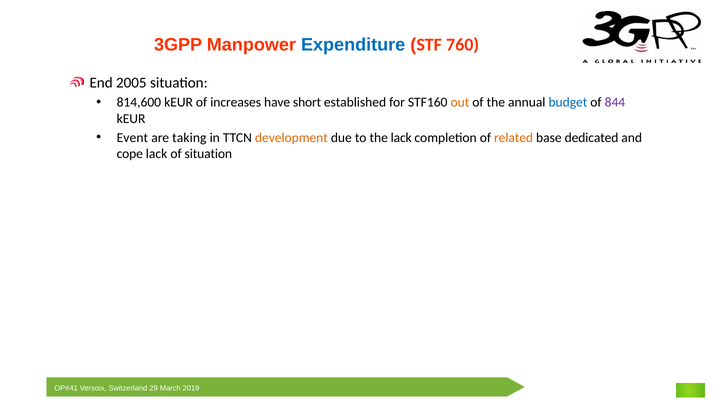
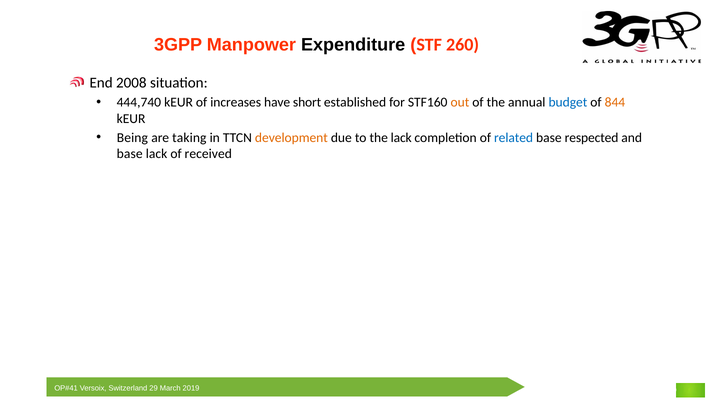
Expenditure colour: blue -> black (353, 45)
760: 760 -> 260 (463, 45)
2005: 2005 -> 2008 (131, 83)
814,600: 814,600 -> 444,740 (139, 102)
844 colour: purple -> orange (615, 102)
Event: Event -> Being (132, 138)
related colour: orange -> blue (514, 138)
dedicated: dedicated -> respected (592, 138)
cope: cope -> base (130, 154)
of situation: situation -> received (208, 154)
